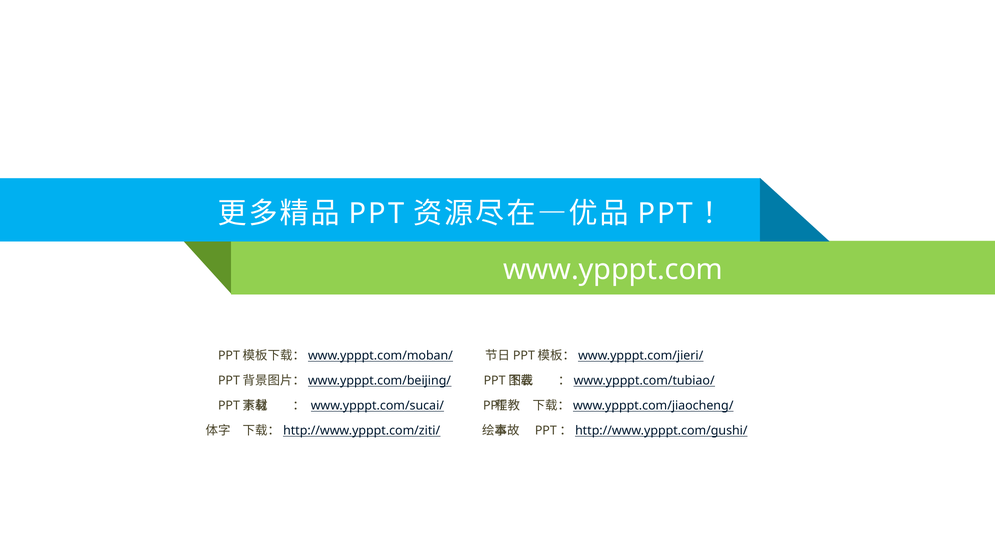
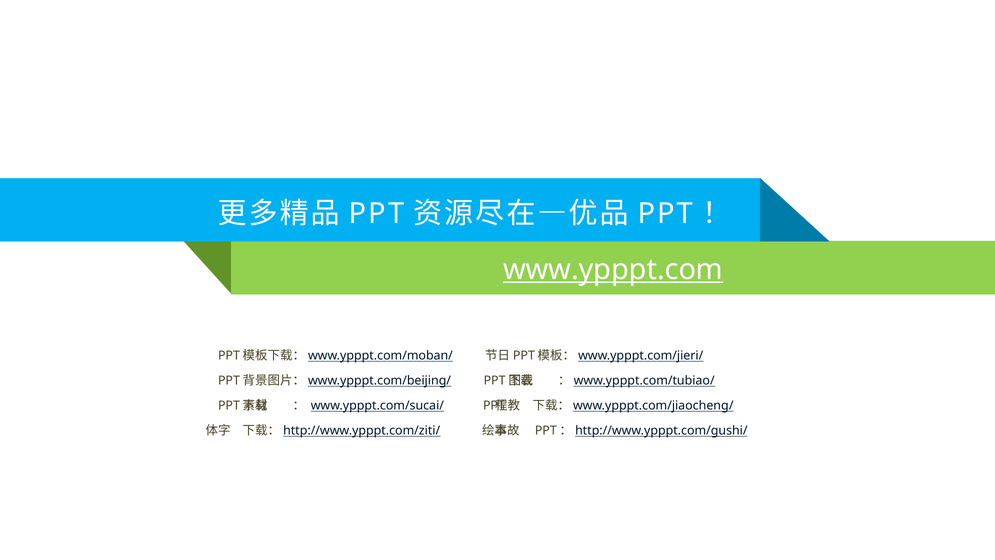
www.ypppt.com underline: none -> present (613, 270)
